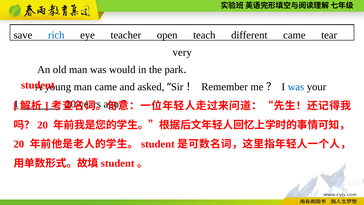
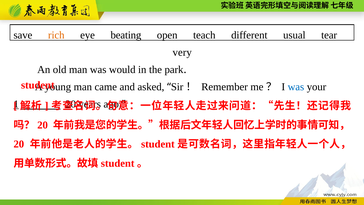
rich colour: blue -> orange (56, 35)
teacher: teacher -> beating (126, 35)
different came: came -> usual (294, 35)
